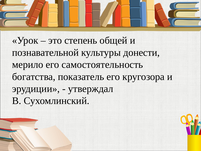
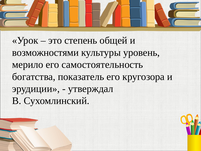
познавательной: познавательной -> возможностями (45, 52)
донести: донести -> уровень (142, 52)
